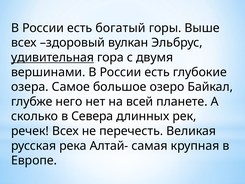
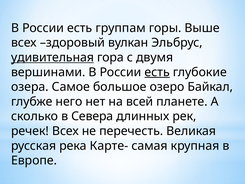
богатый: богатый -> группам (121, 28)
есть underline: none -> present (157, 72)
Алтай-: Алтай- -> Карте- (109, 146)
